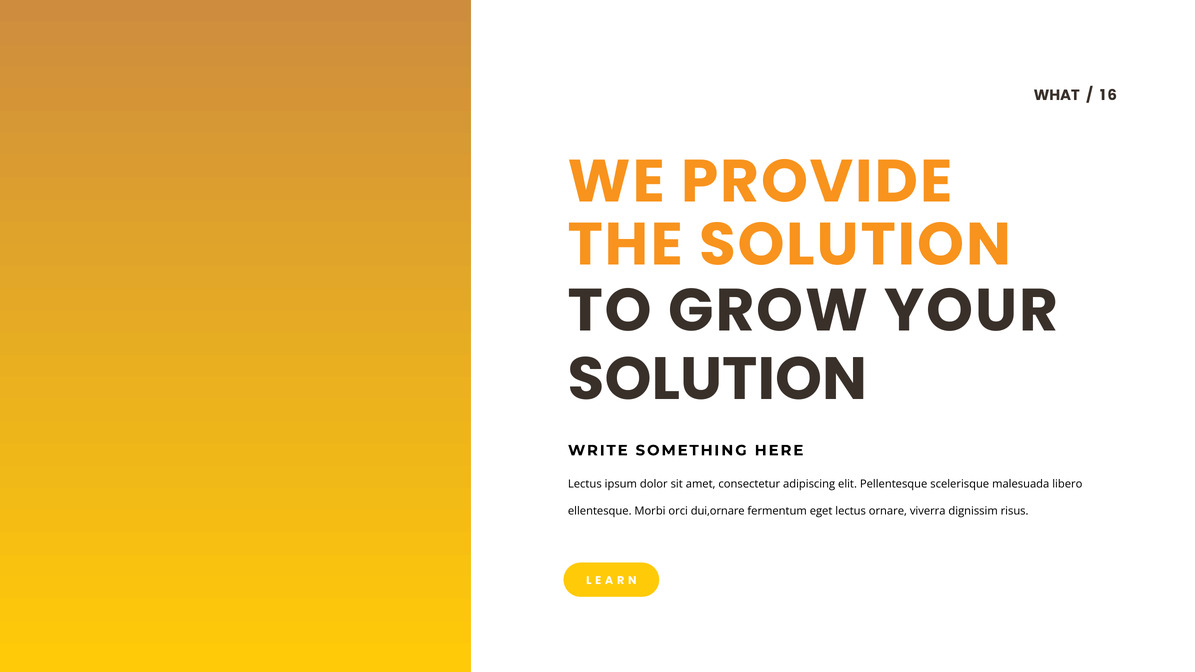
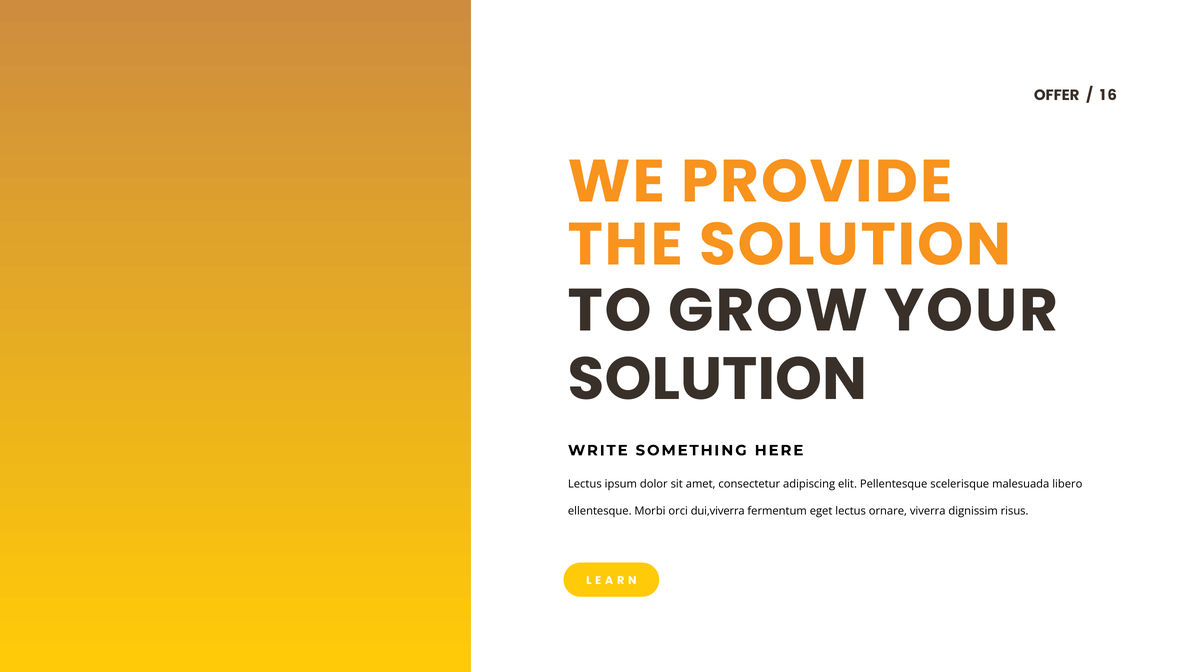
WHAT: WHAT -> OFFER (1057, 95)
dui,ornare: dui,ornare -> dui,viverra (718, 511)
